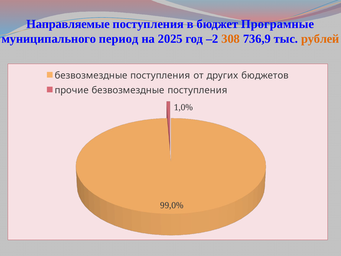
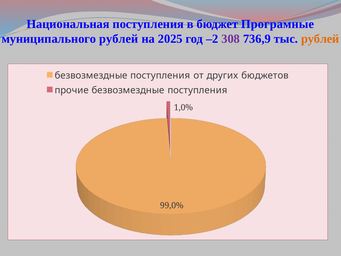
Направляемые: Направляемые -> Национальная (68, 24)
муниципального период: период -> рублей (119, 39)
308 colour: orange -> purple (231, 39)
